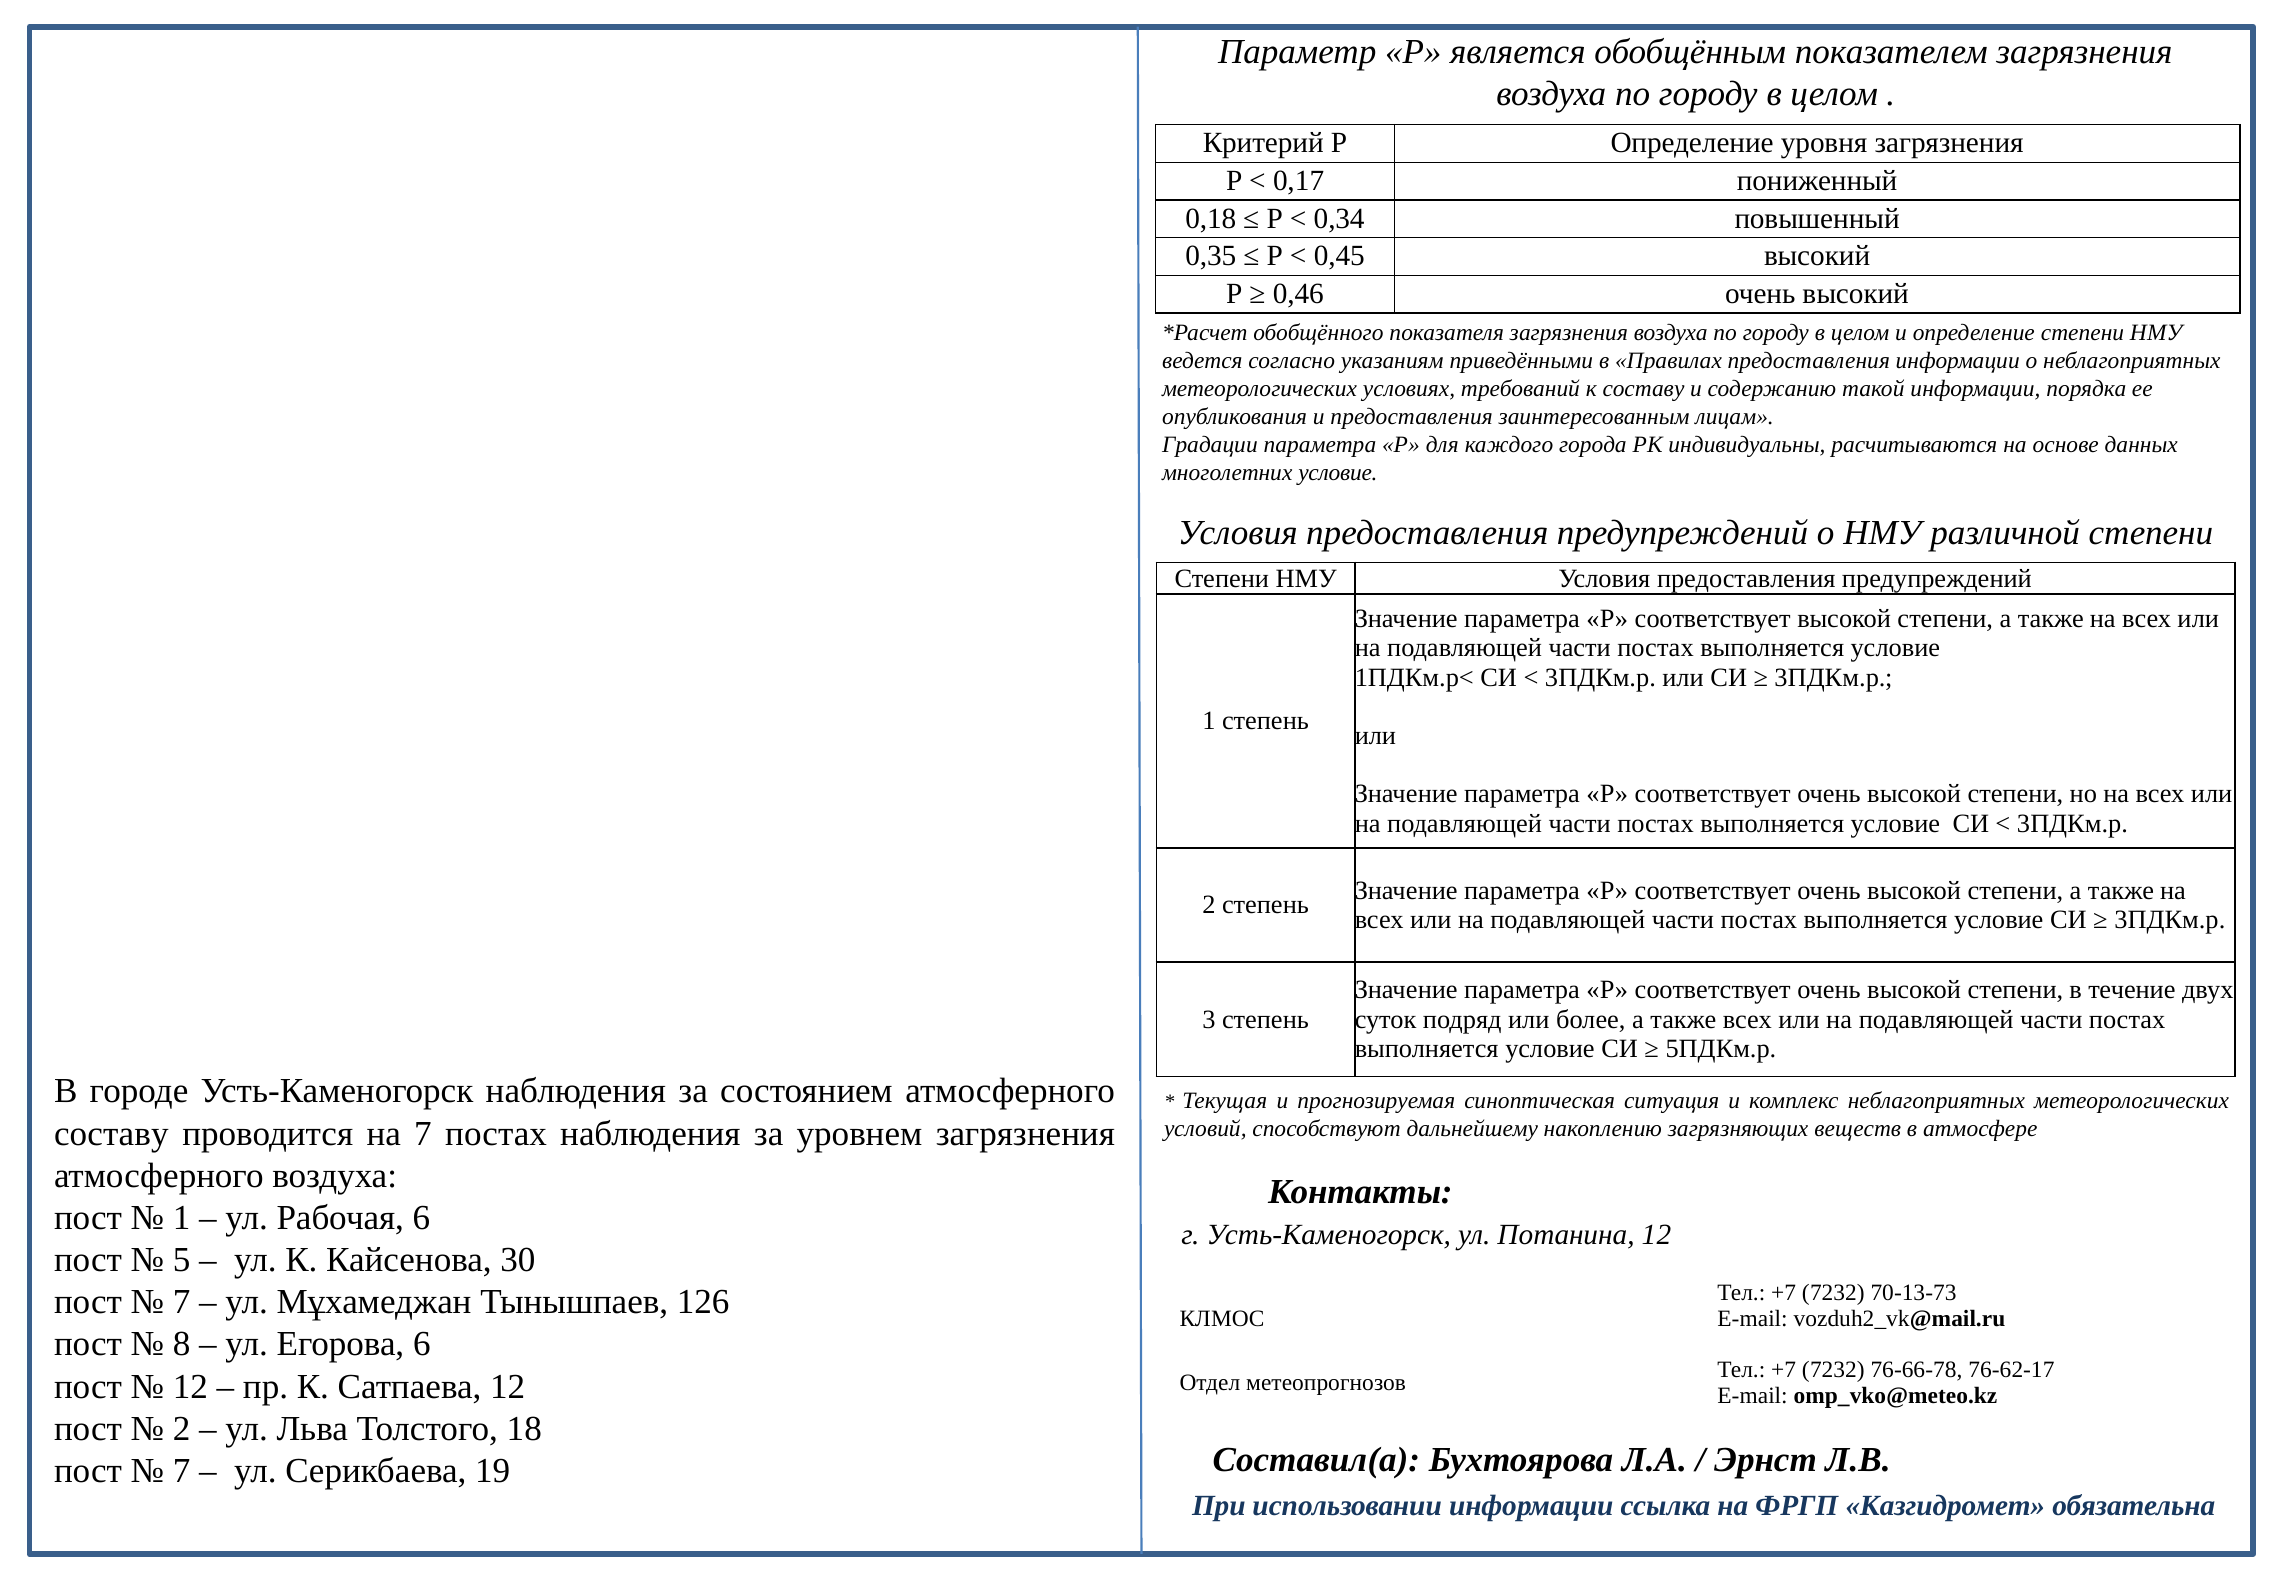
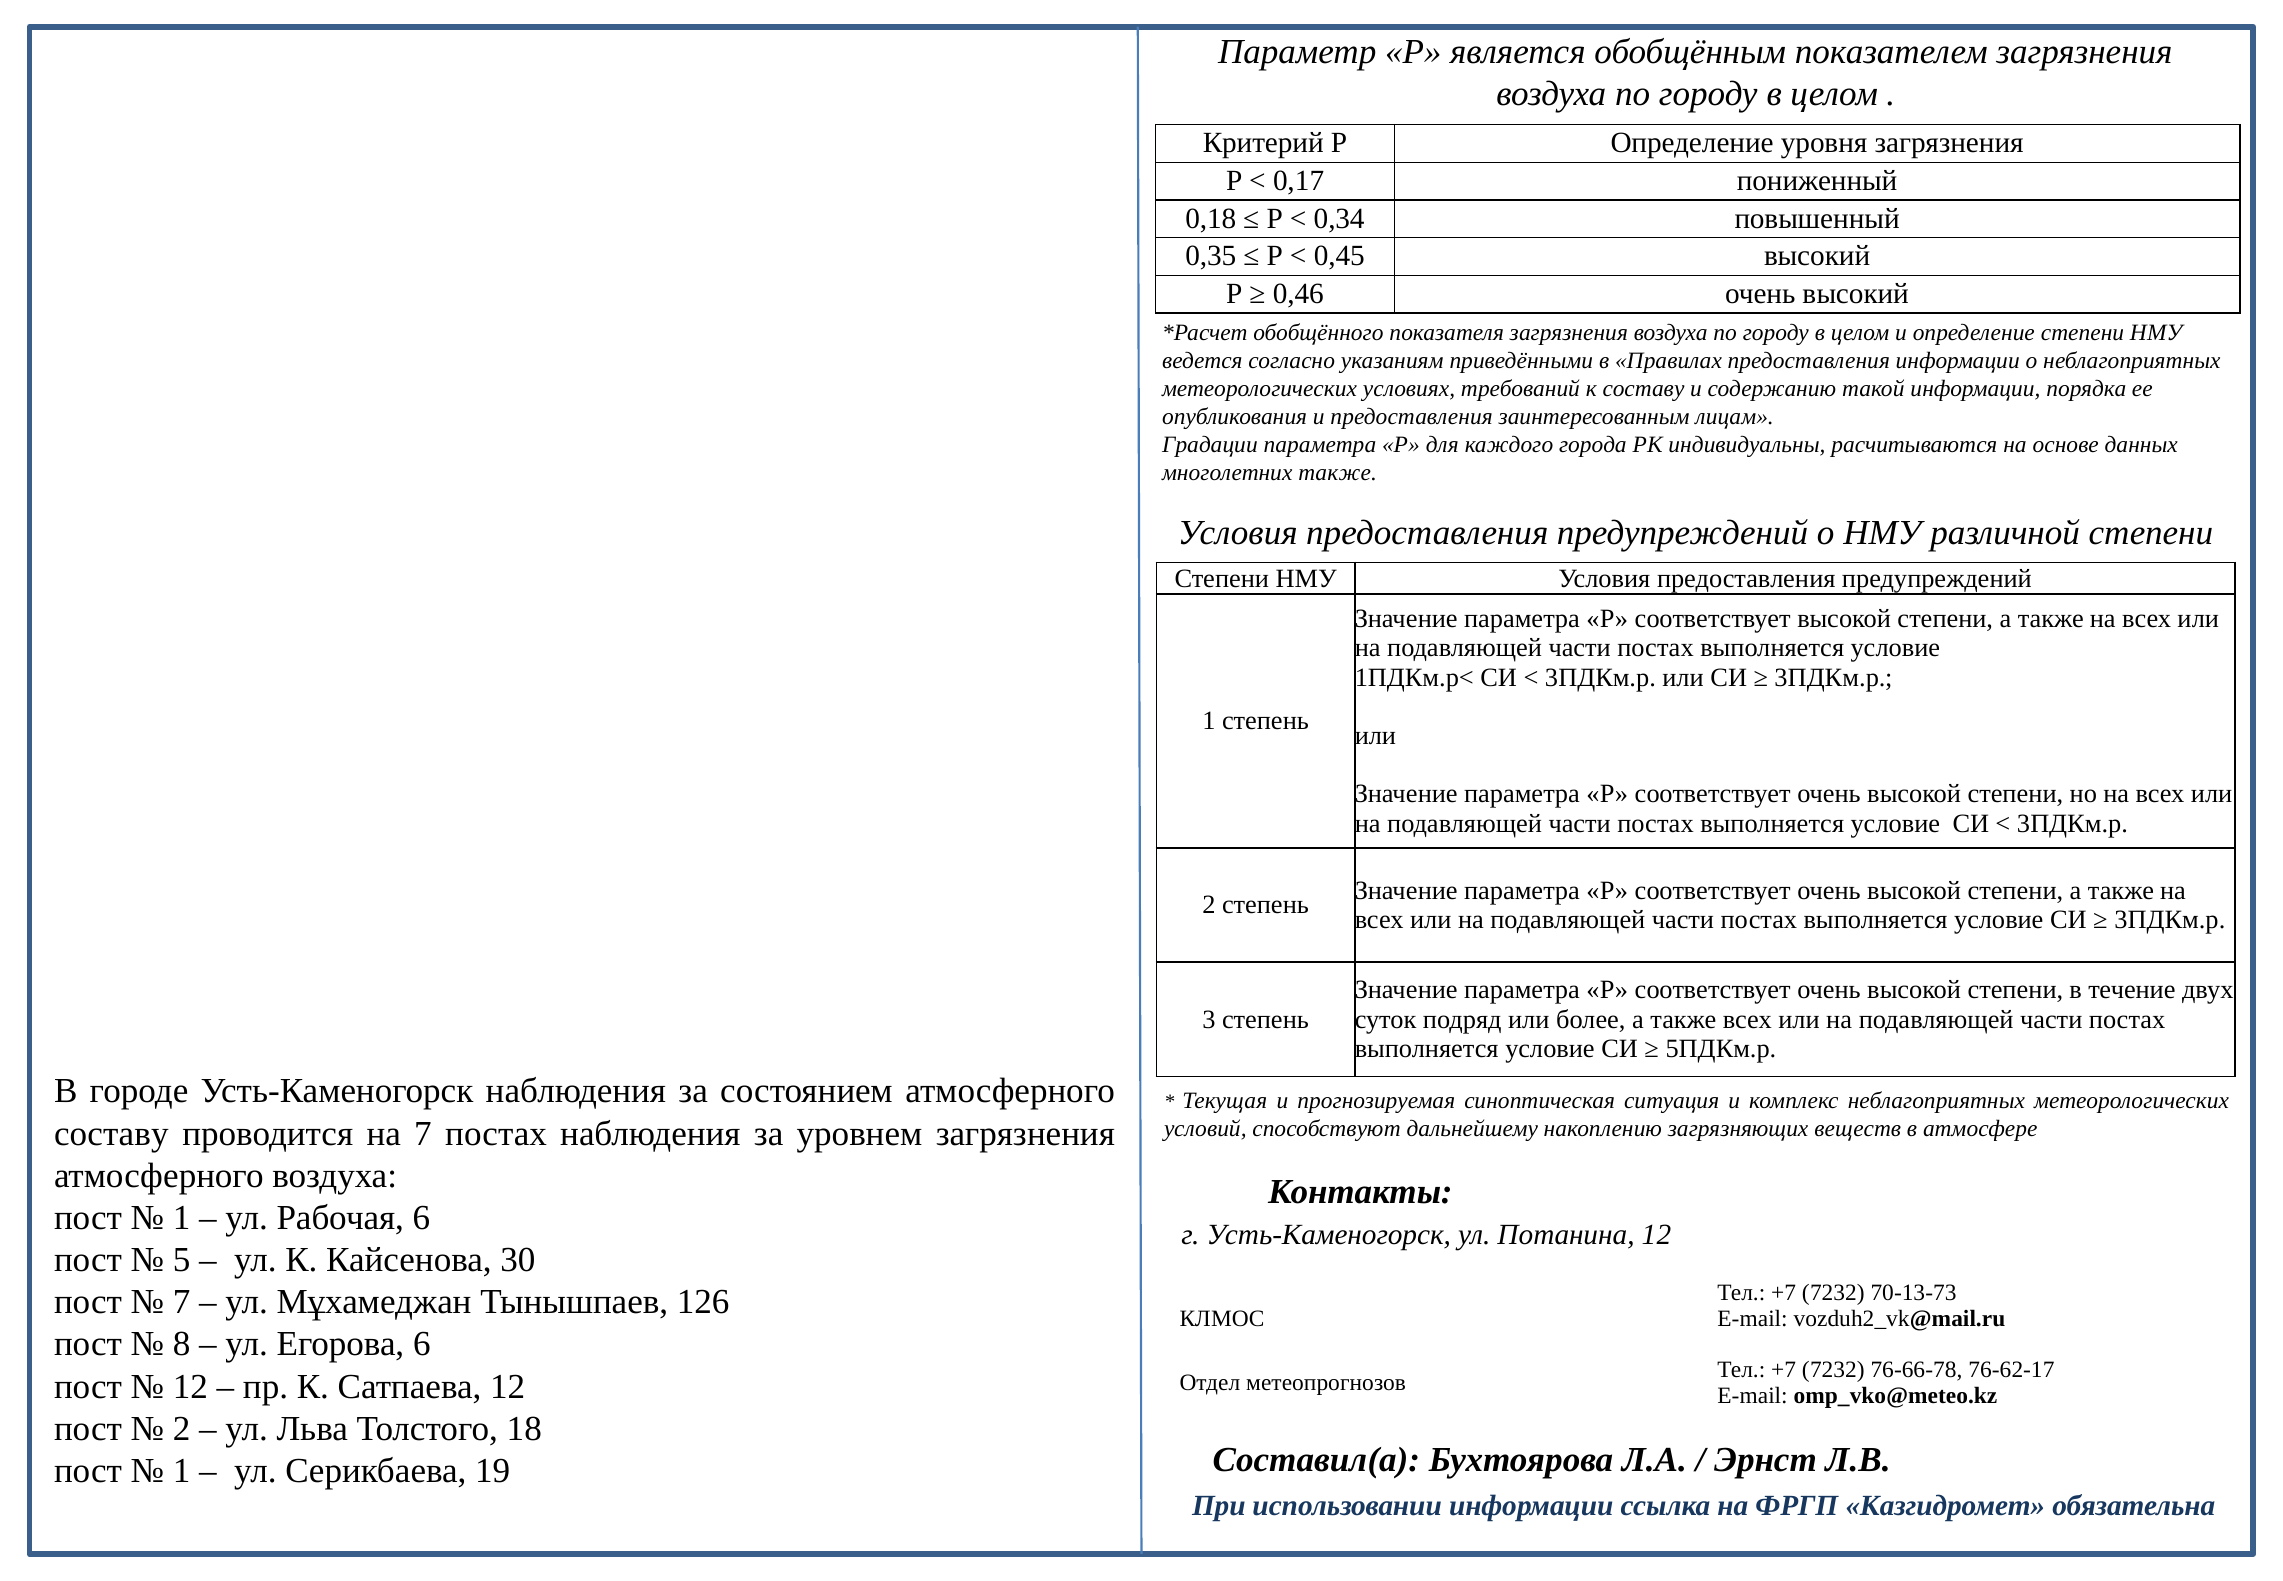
многолетних условие: условие -> также (1338, 473)
7: 7 -> 1 (182, 1470)
